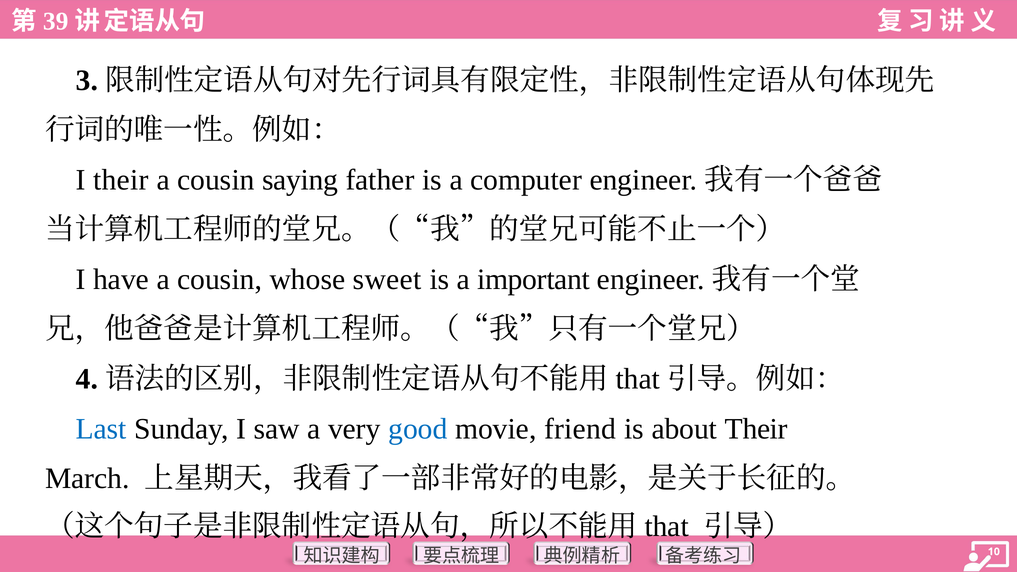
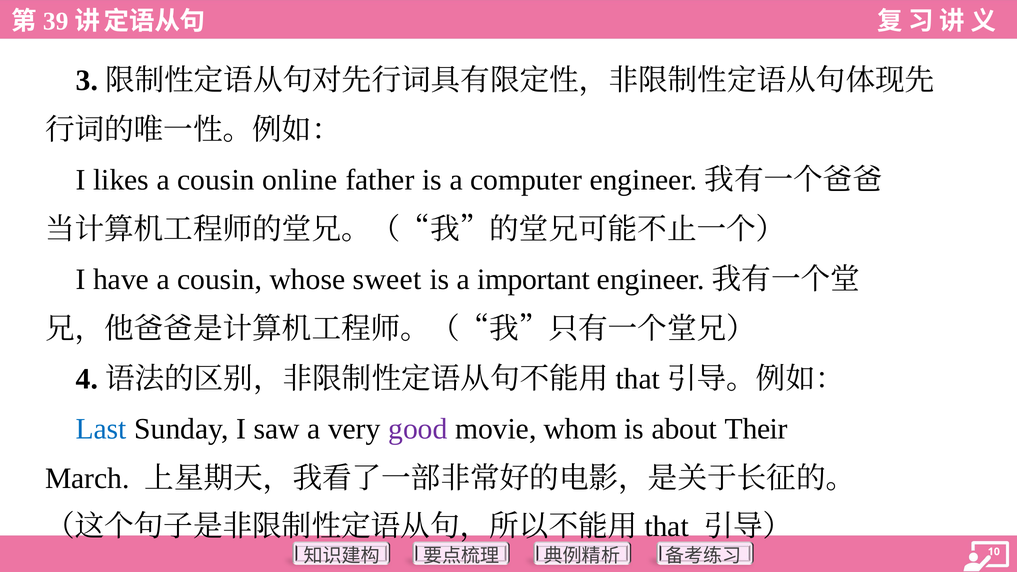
I their: their -> likes (121, 180)
saying: saying -> online (300, 180)
good colour: blue -> purple (418, 429)
friend: friend -> whom (580, 429)
